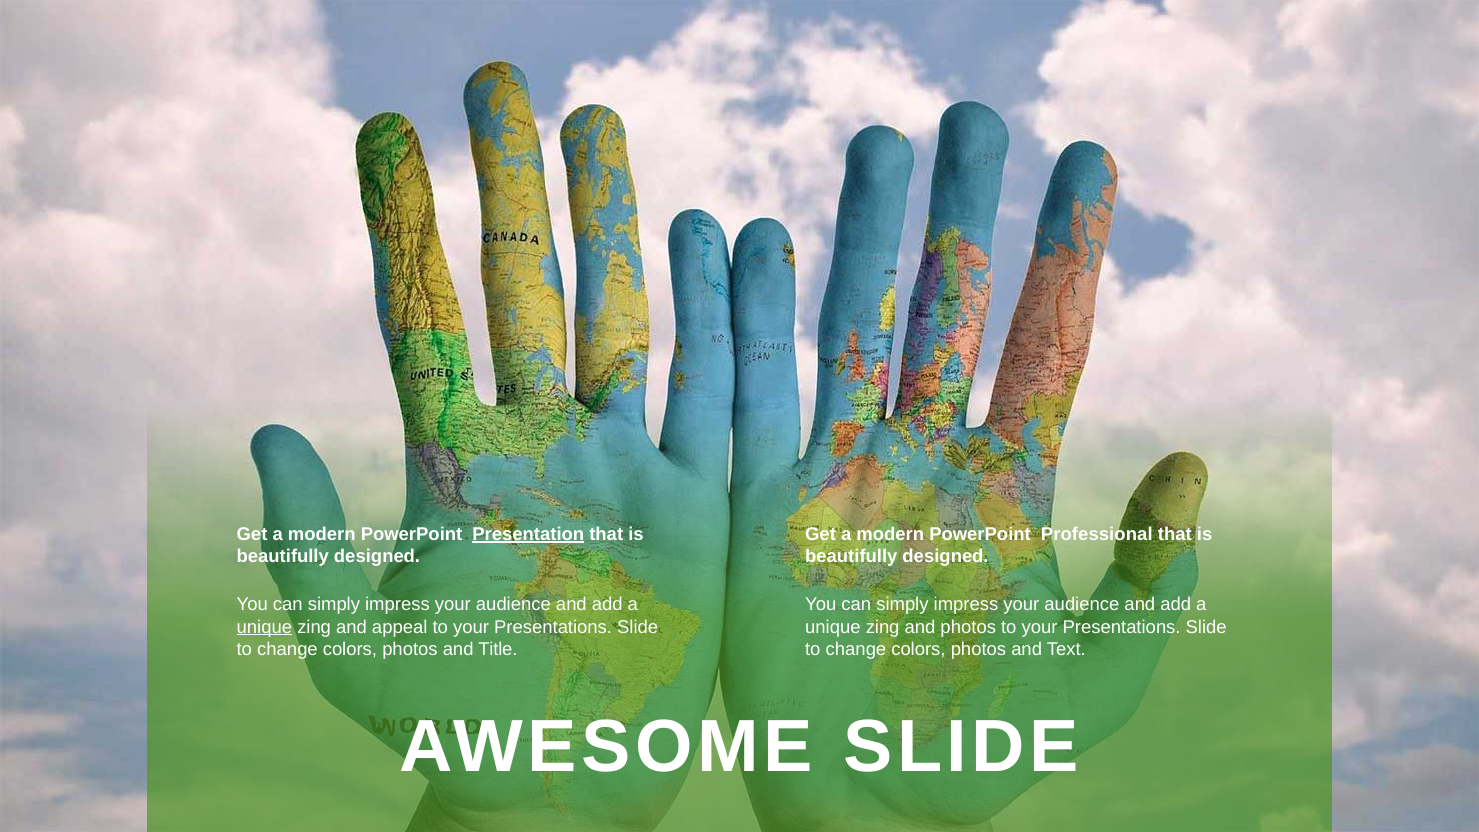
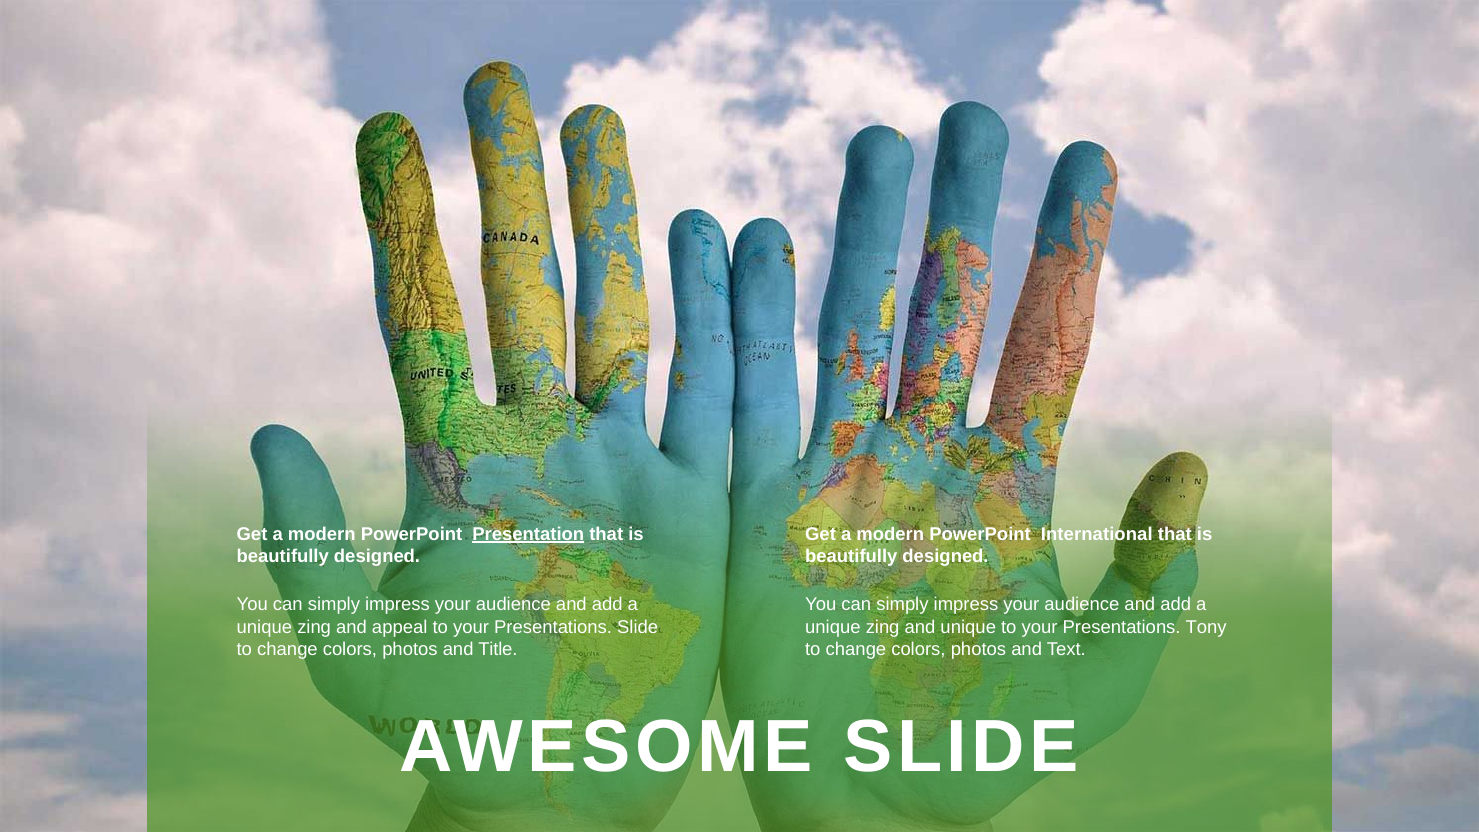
Professional: Professional -> International (1097, 534)
unique underline: present -> none (264, 627)
and photos: photos -> unique (968, 627)
Slide: Slide -> Tony (1206, 627)
